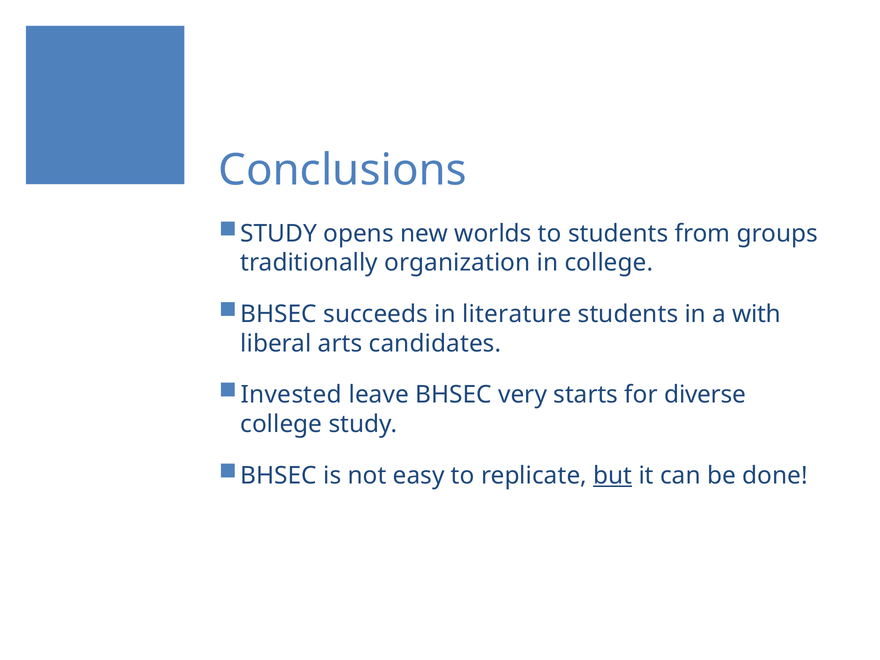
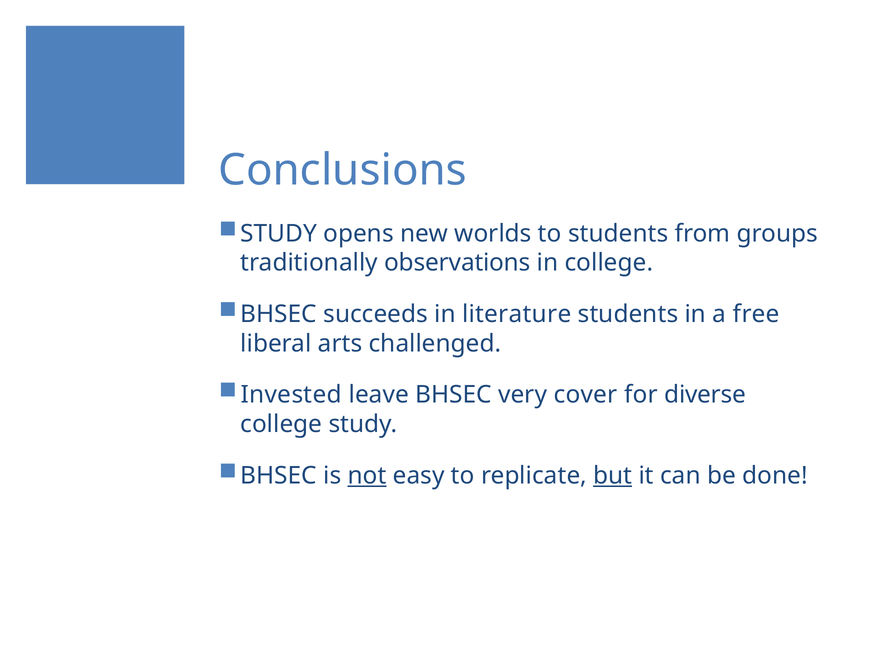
organization: organization -> observations (457, 263)
with: with -> free (756, 314)
candidates: candidates -> challenged (435, 343)
starts: starts -> cover (586, 395)
not underline: none -> present (367, 476)
